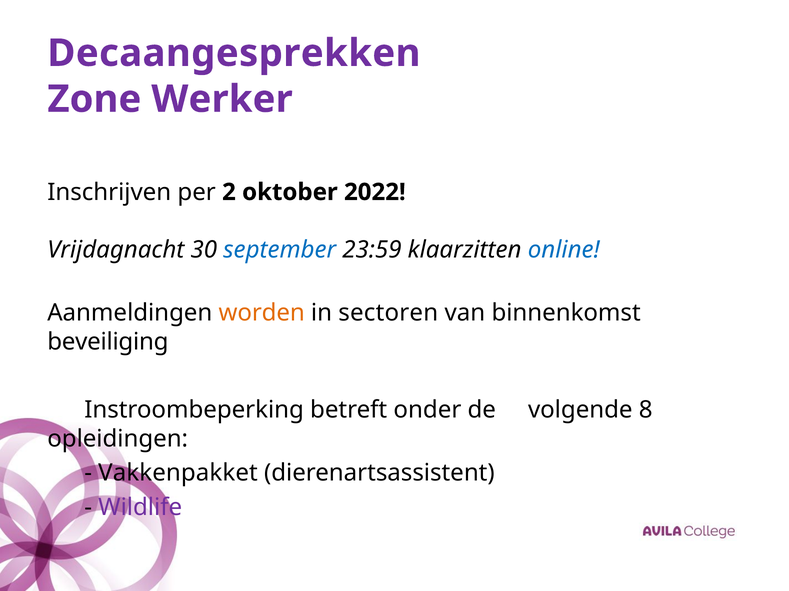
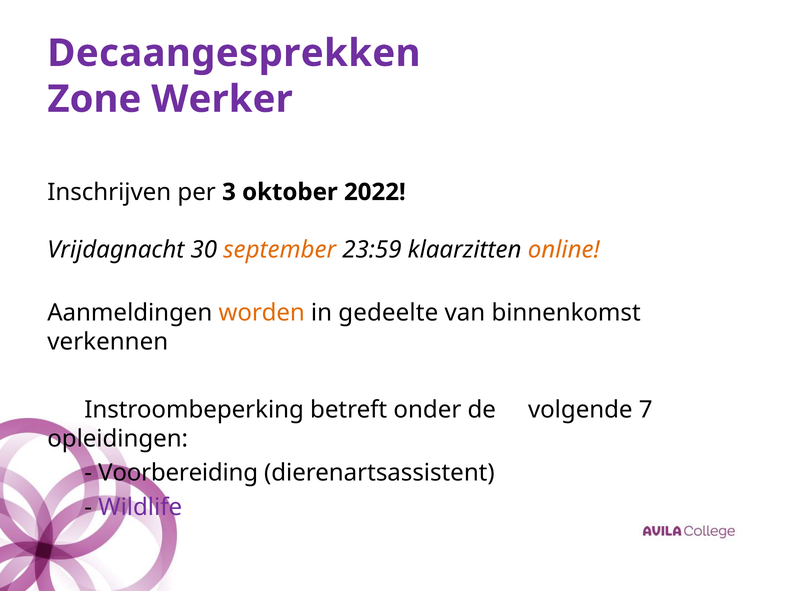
2: 2 -> 3 (229, 192)
september colour: blue -> orange (280, 250)
online colour: blue -> orange (564, 250)
sectoren: sectoren -> gedeelte (388, 313)
beveiliging: beveiliging -> verkennen (108, 342)
8: 8 -> 7 (646, 411)
Vakkenpakket: Vakkenpakket -> Voorbereiding (178, 474)
